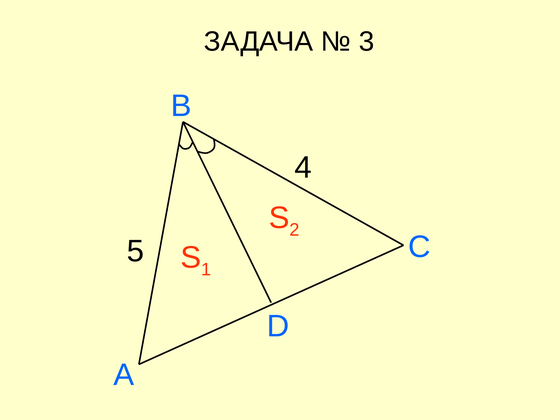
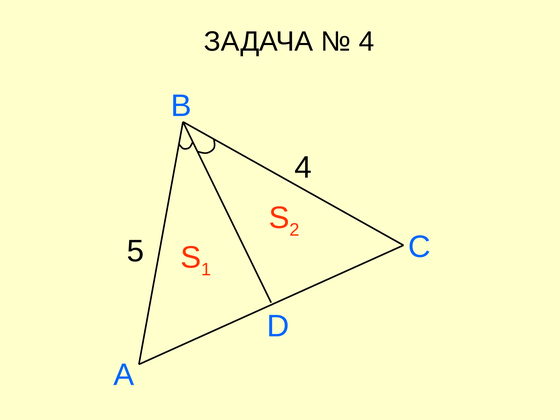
3: 3 -> 4 (367, 42)
